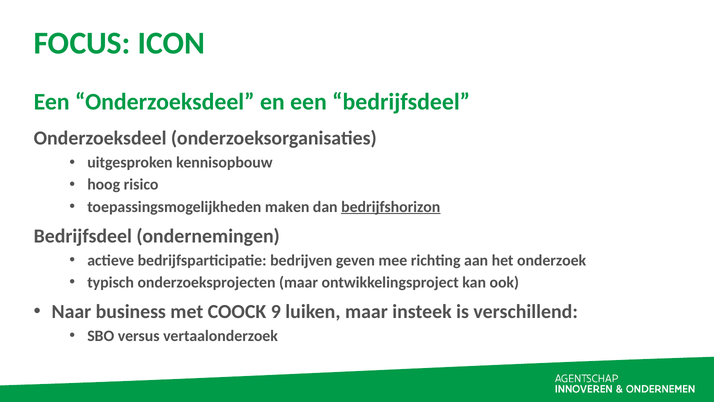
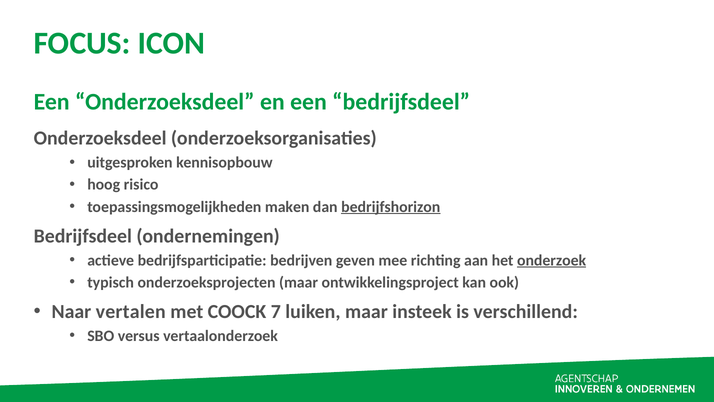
onderzoek underline: none -> present (552, 260)
business: business -> vertalen (131, 311)
9: 9 -> 7 (276, 311)
